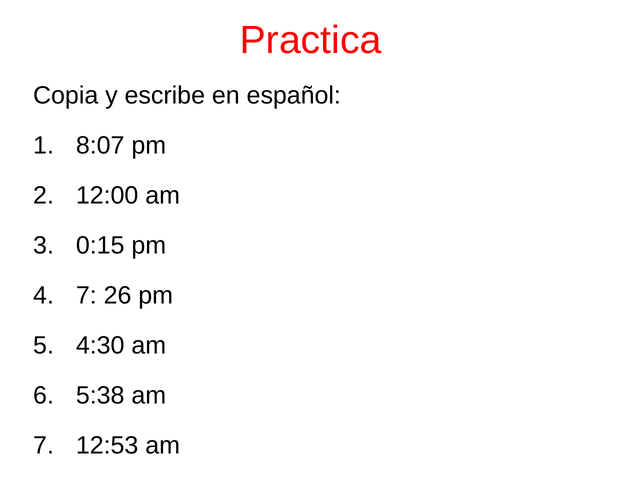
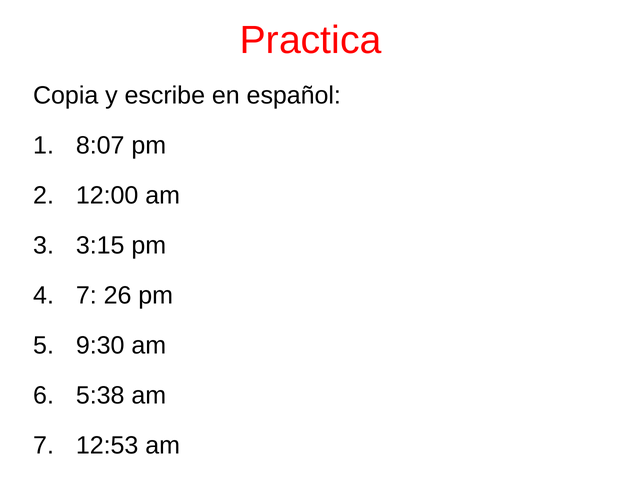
0:15: 0:15 -> 3:15 (100, 246)
4:30: 4:30 -> 9:30 (100, 346)
